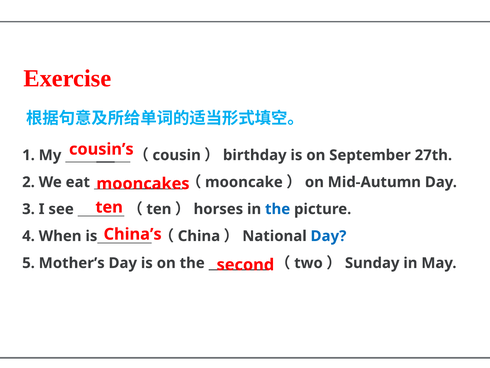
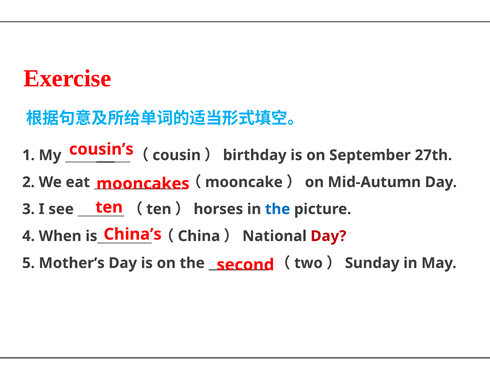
Day colour: blue -> red (328, 236)
